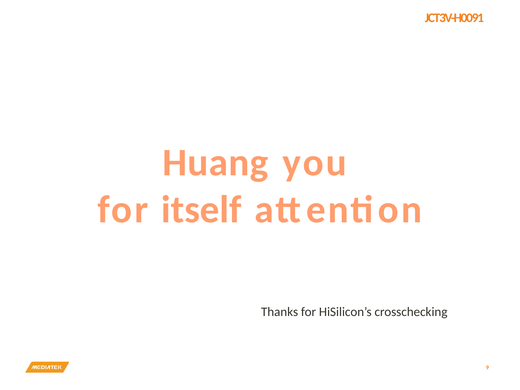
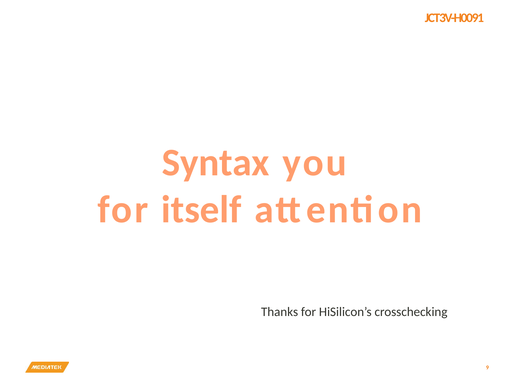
Huang: Huang -> Syntax (216, 163)
